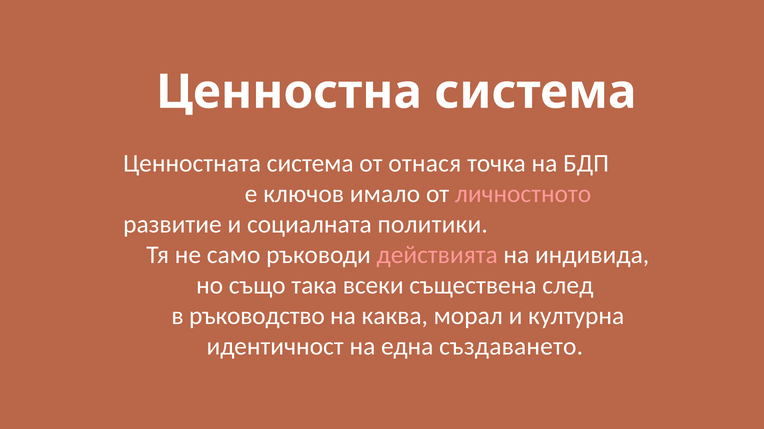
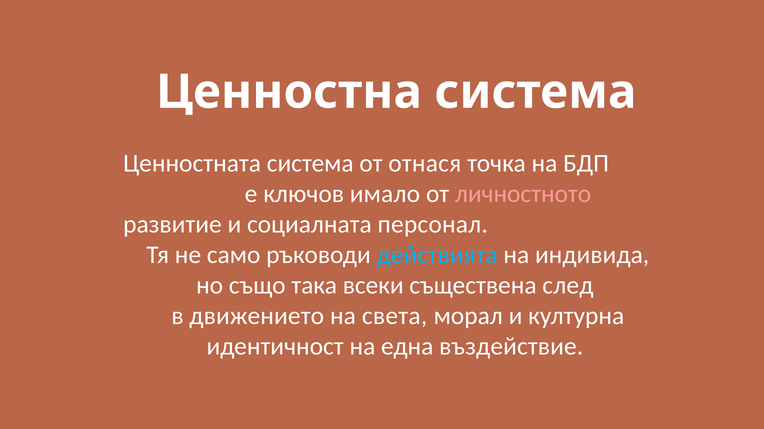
политики: политики -> персонал (433, 225)
действията colour: pink -> light blue (437, 255)
ръководство: ръководство -> движението (257, 316)
каква: каква -> света (395, 316)
създаването: създаването -> въздействие (511, 347)
